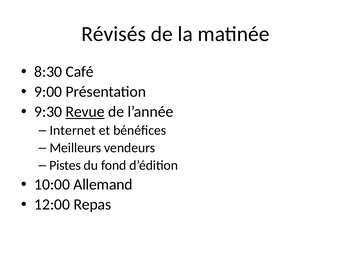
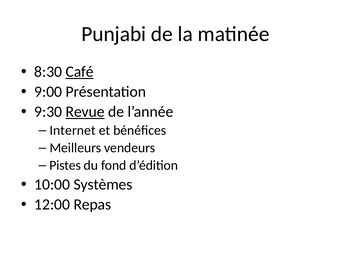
Révisés: Révisés -> Punjabi (114, 34)
Café underline: none -> present (80, 72)
Allemand: Allemand -> Systèmes (103, 184)
